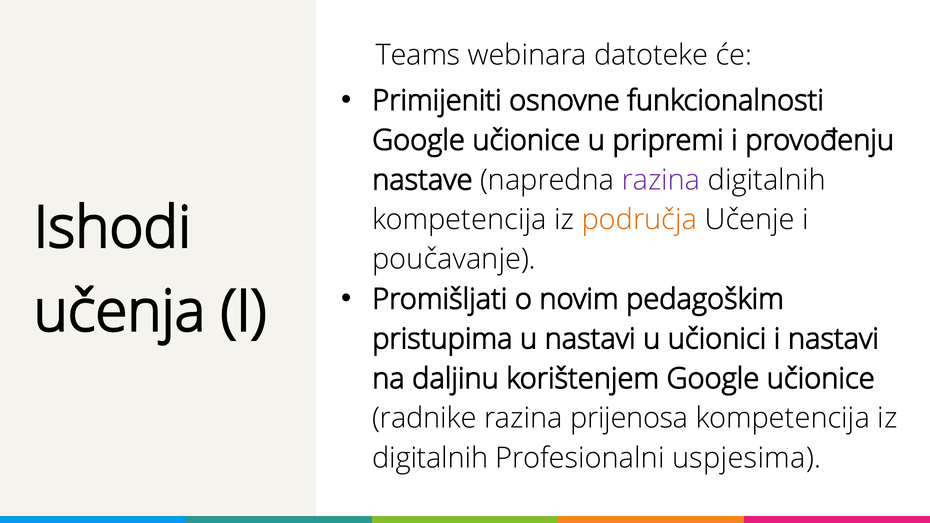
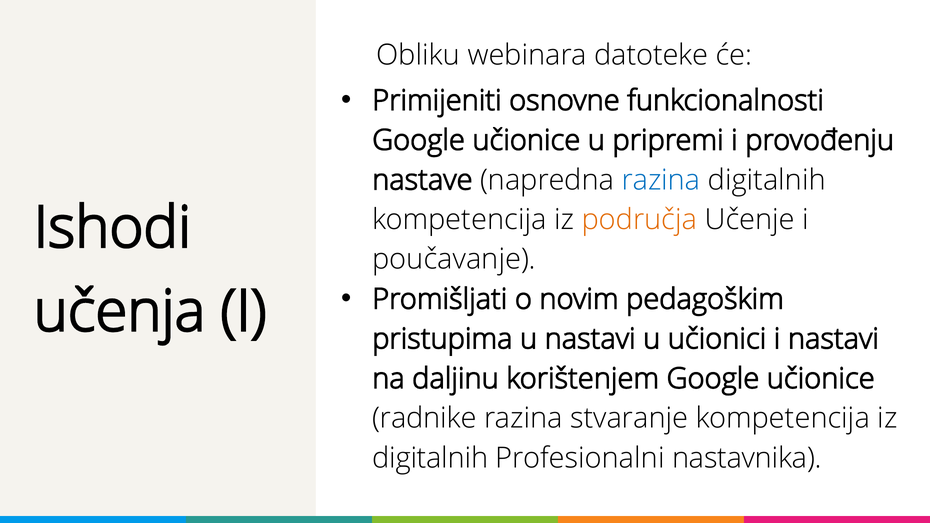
Teams: Teams -> Obliku (418, 55)
razina colour: purple -> blue (661, 180)
prijenosa: prijenosa -> stvaranje (629, 418)
uspjesima: uspjesima -> nastavnika (747, 458)
